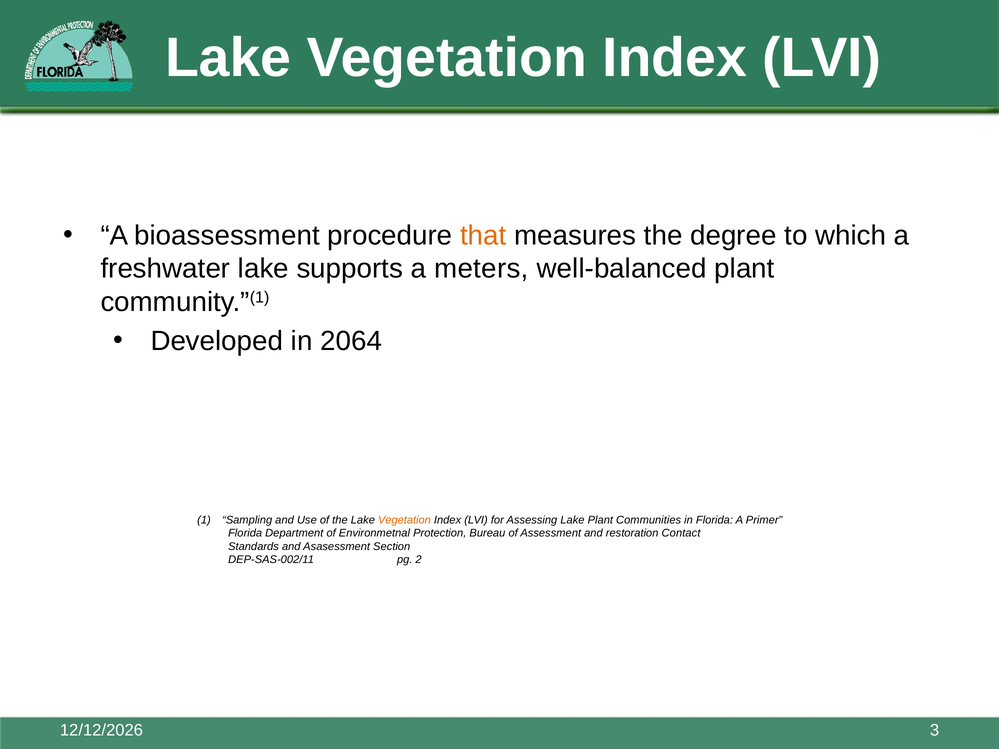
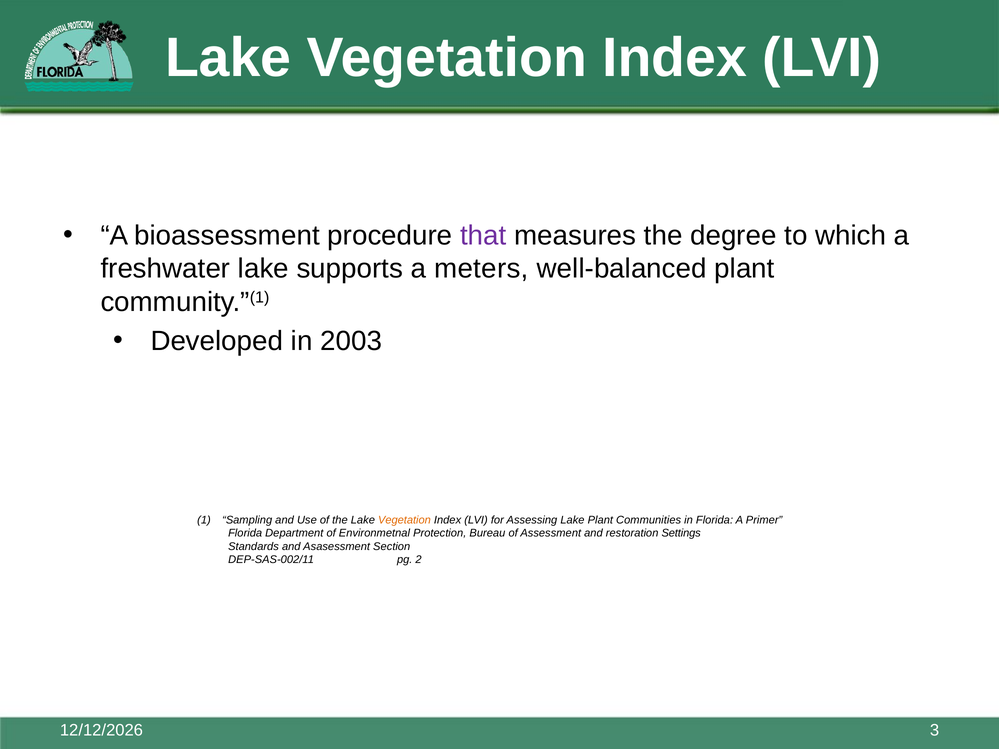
that colour: orange -> purple (483, 236)
2064: 2064 -> 2003 (351, 341)
Contact: Contact -> Settings (681, 533)
